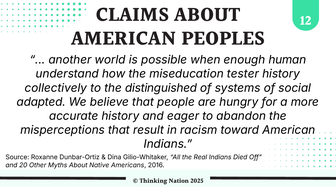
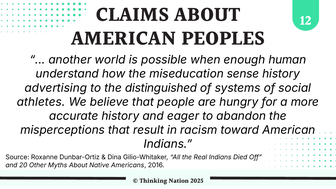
tester: tester -> sense (243, 74)
collectively: collectively -> advertising (56, 88)
adapted: adapted -> athletes (41, 102)
